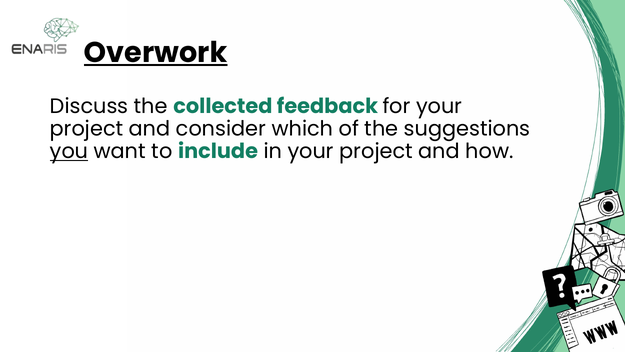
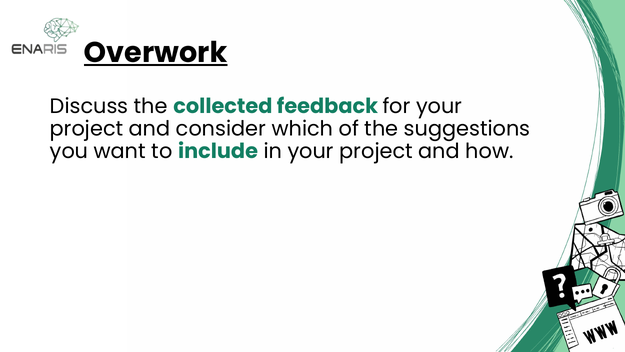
you underline: present -> none (69, 151)
